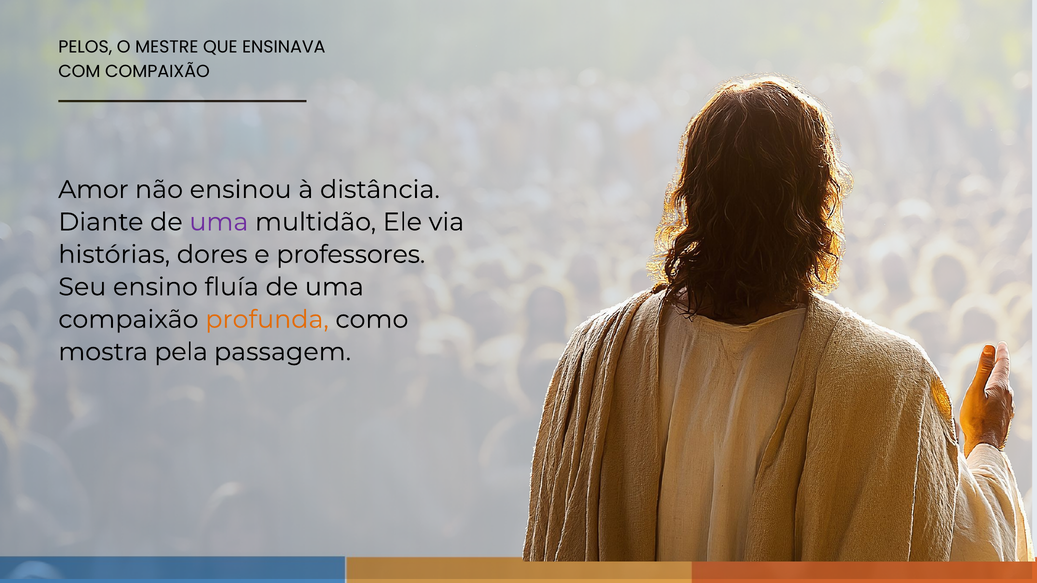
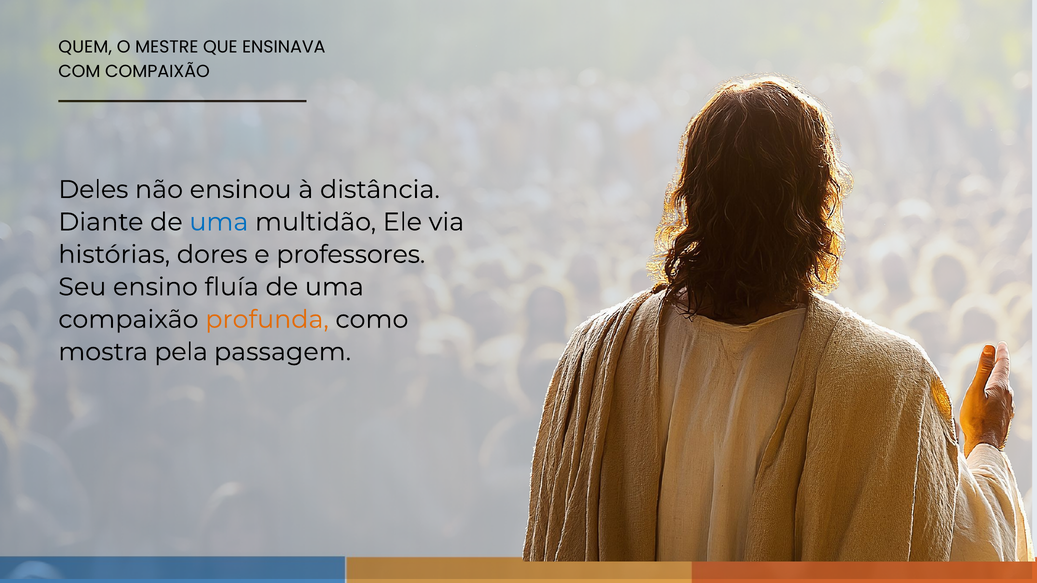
PELOS: PELOS -> QUEM (85, 47)
Amor: Amor -> Deles (93, 190)
uma colour: purple -> blue (219, 222)
